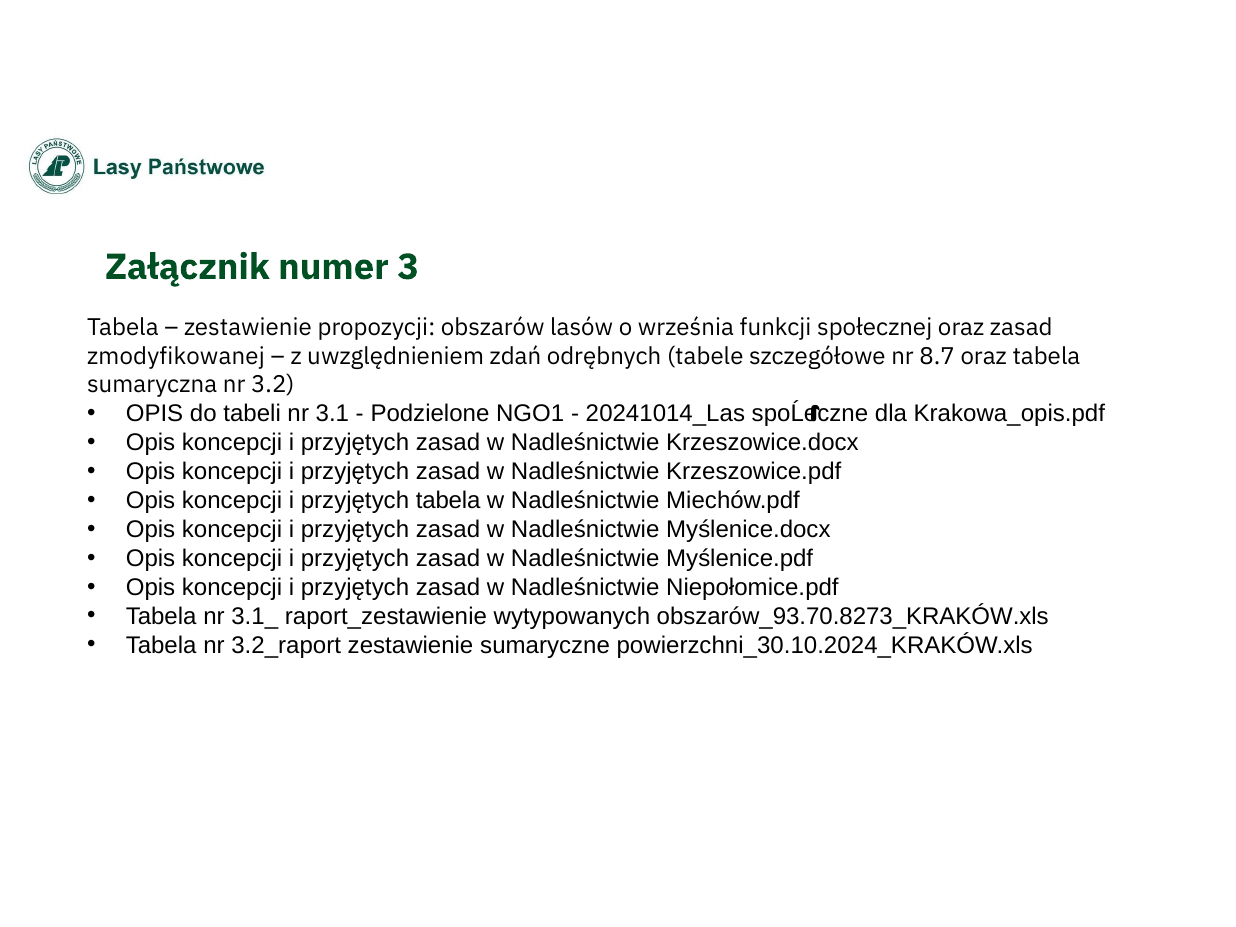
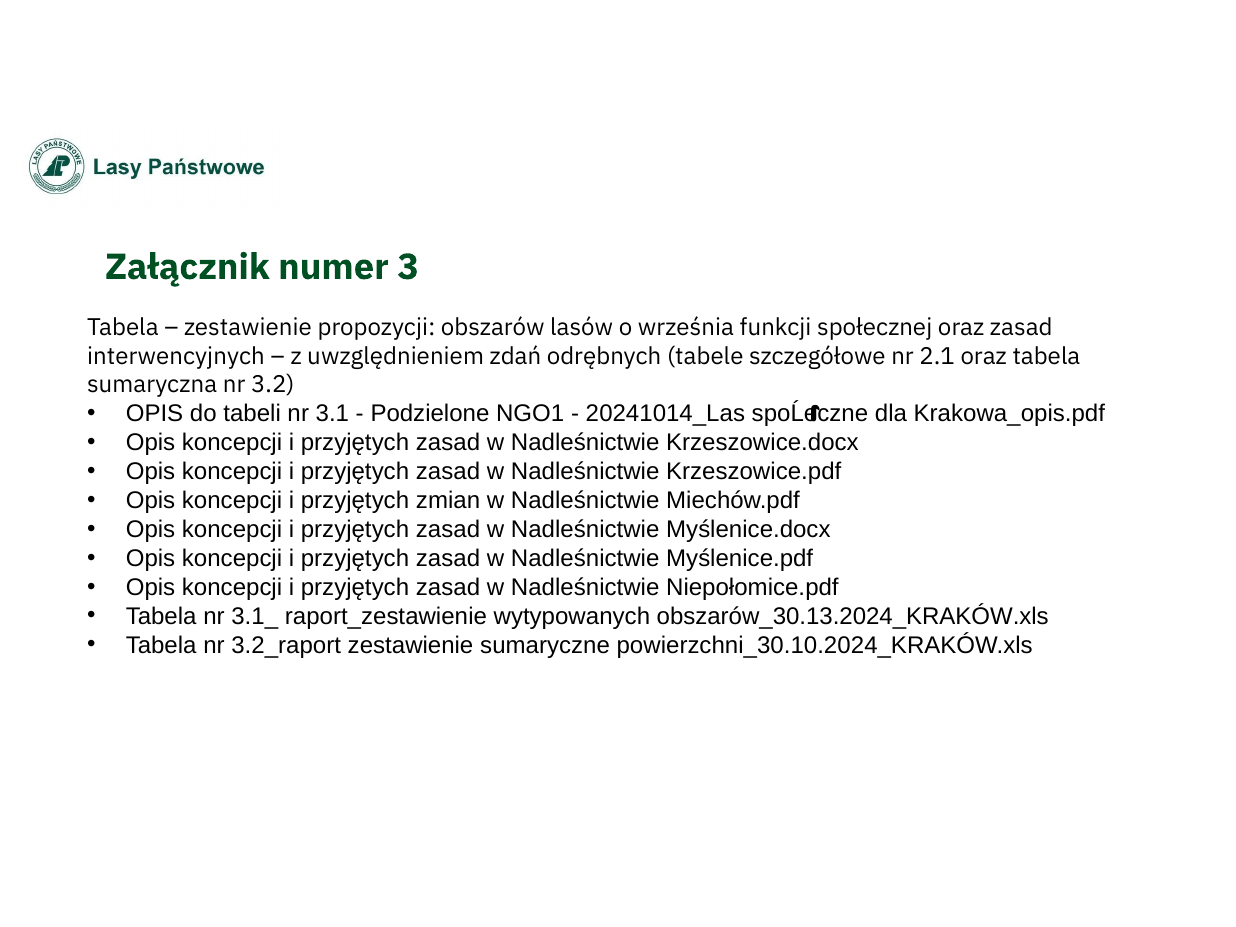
zmodyfikowanej: zmodyfikowanej -> interwencyjnych (176, 356)
8.7: 8.7 -> 2.1 (937, 356)
przyjętych tabela: tabela -> zmian (448, 501)
obszarów_93.70.8273_KRAKÓW.xls: obszarów_93.70.8273_KRAKÓW.xls -> obszarów_30.13.2024_KRAKÓW.xls (853, 616)
